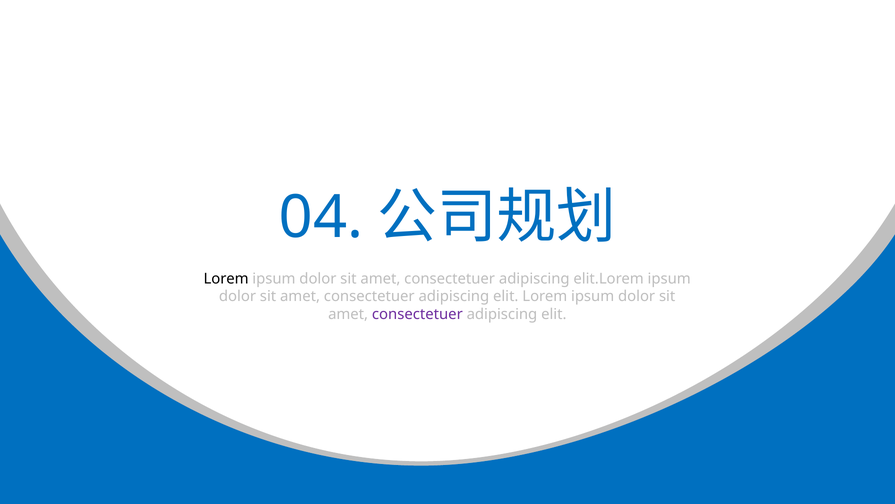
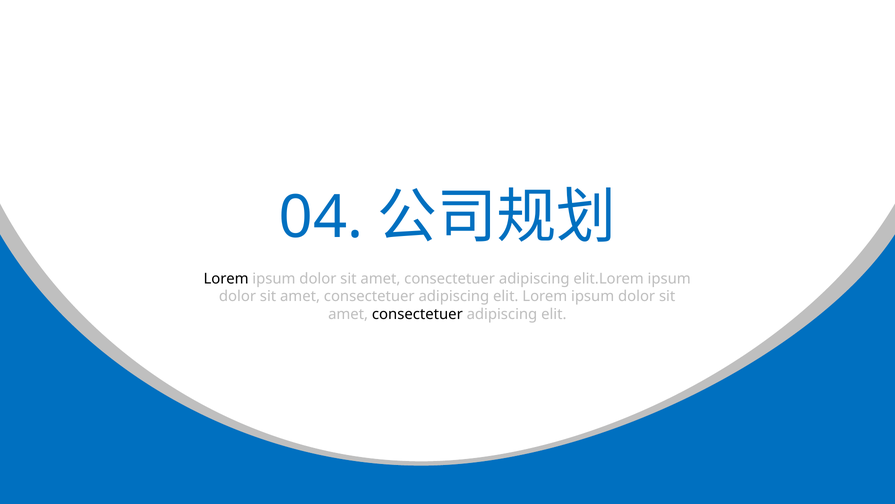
consectetuer colour: purple -> black (417, 314)
